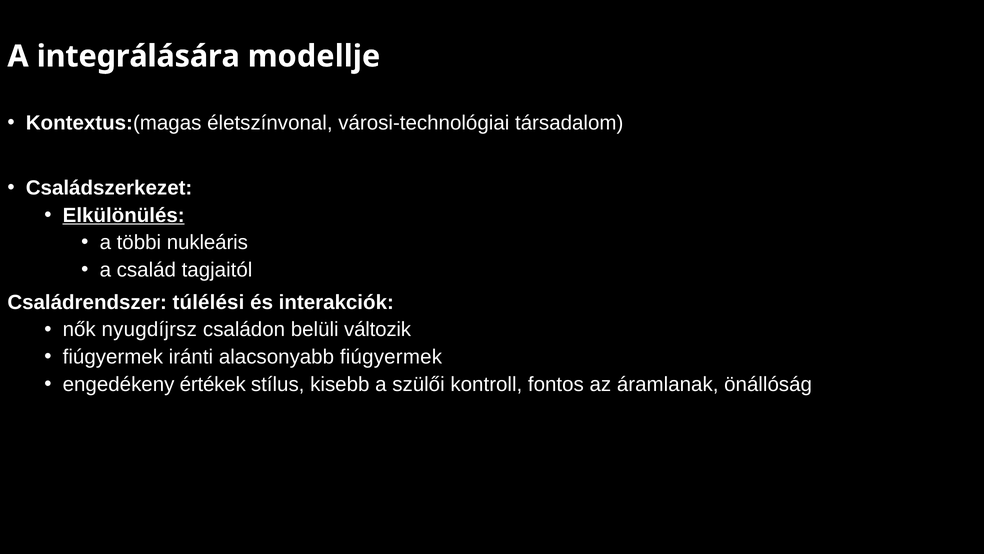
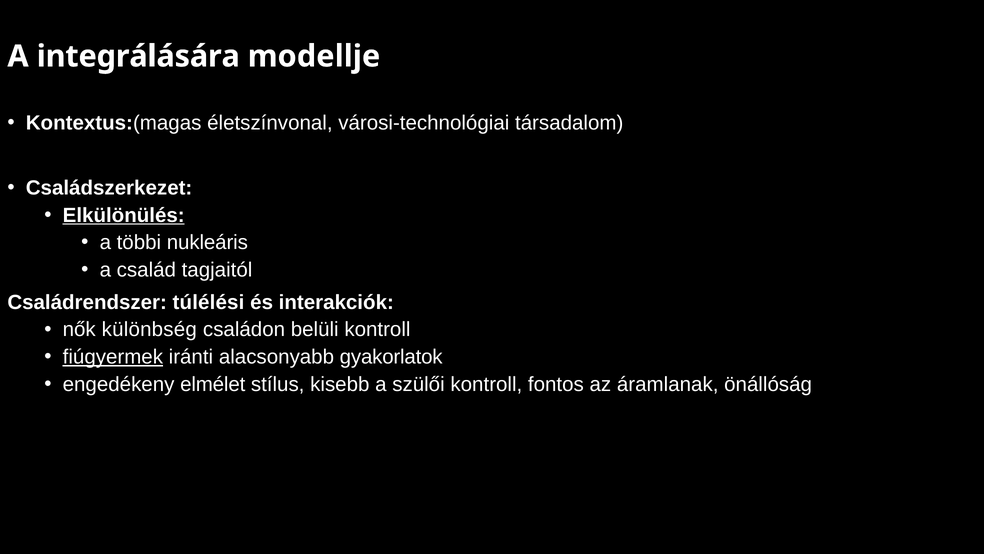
nyugdíjrsz: nyugdíjrsz -> különbség (149, 329)
belüli változik: változik -> kontroll (377, 329)
fiúgyermek underline: none -> present (113, 357)
alacsonyabb fiúgyermek: fiúgyermek -> gyakorlatok (391, 357)
értékek: értékek -> elmélet (213, 384)
